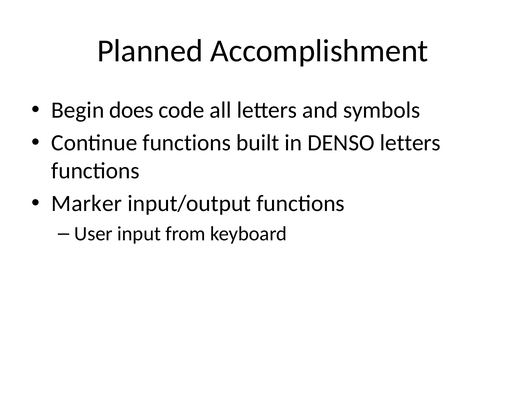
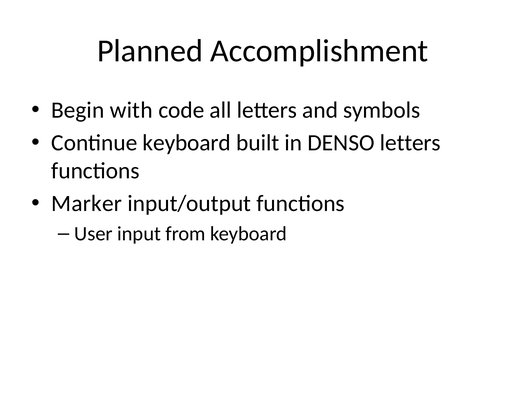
does: does -> with (131, 110)
Continue functions: functions -> keyboard (187, 143)
